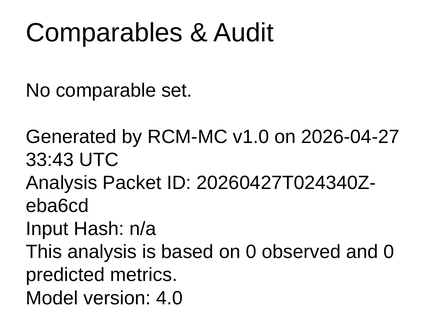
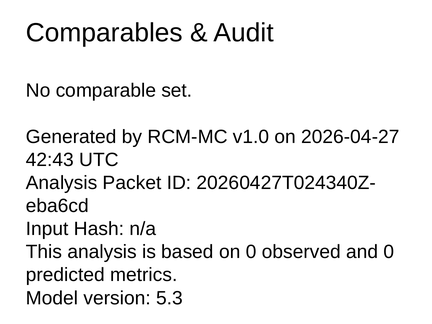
33:43: 33:43 -> 42:43 (50, 160)
4.0: 4.0 -> 5.3 (169, 298)
